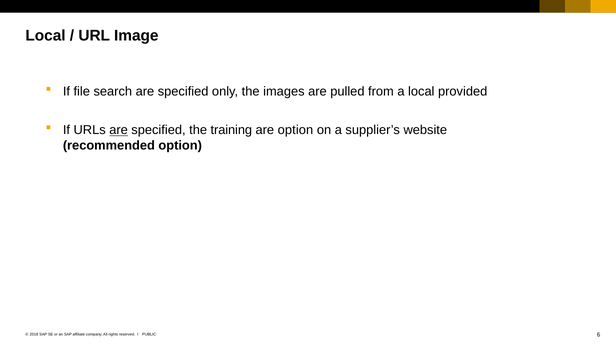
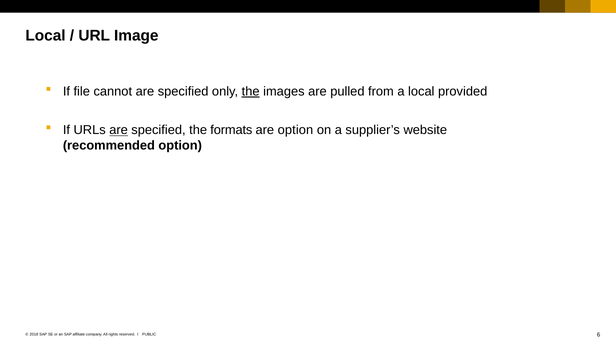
search: search -> cannot (113, 91)
the underline: none -> present (251, 91)
training: training -> formats (231, 130)
